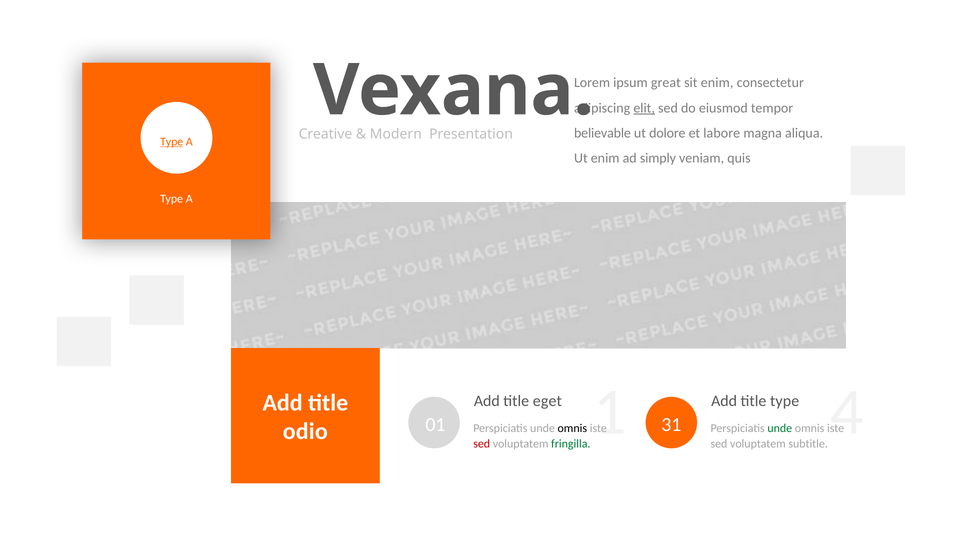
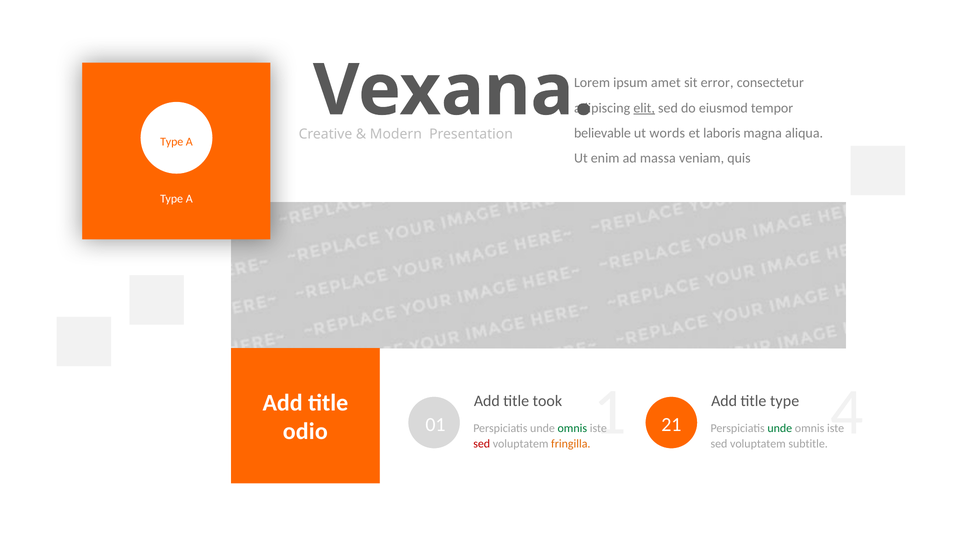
great: great -> amet (666, 83)
sit enim: enim -> error (717, 83)
dolore: dolore -> words (667, 133)
labore: labore -> laboris (722, 133)
Type underline: present -> none (172, 142)
simply: simply -> massa (658, 158)
eget: eget -> took (547, 401)
31: 31 -> 21 (671, 425)
omnis colour: black -> green (572, 428)
fringilla colour: green -> orange (571, 444)
